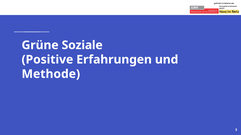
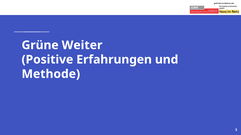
Soziale: Soziale -> Weiter (82, 45)
